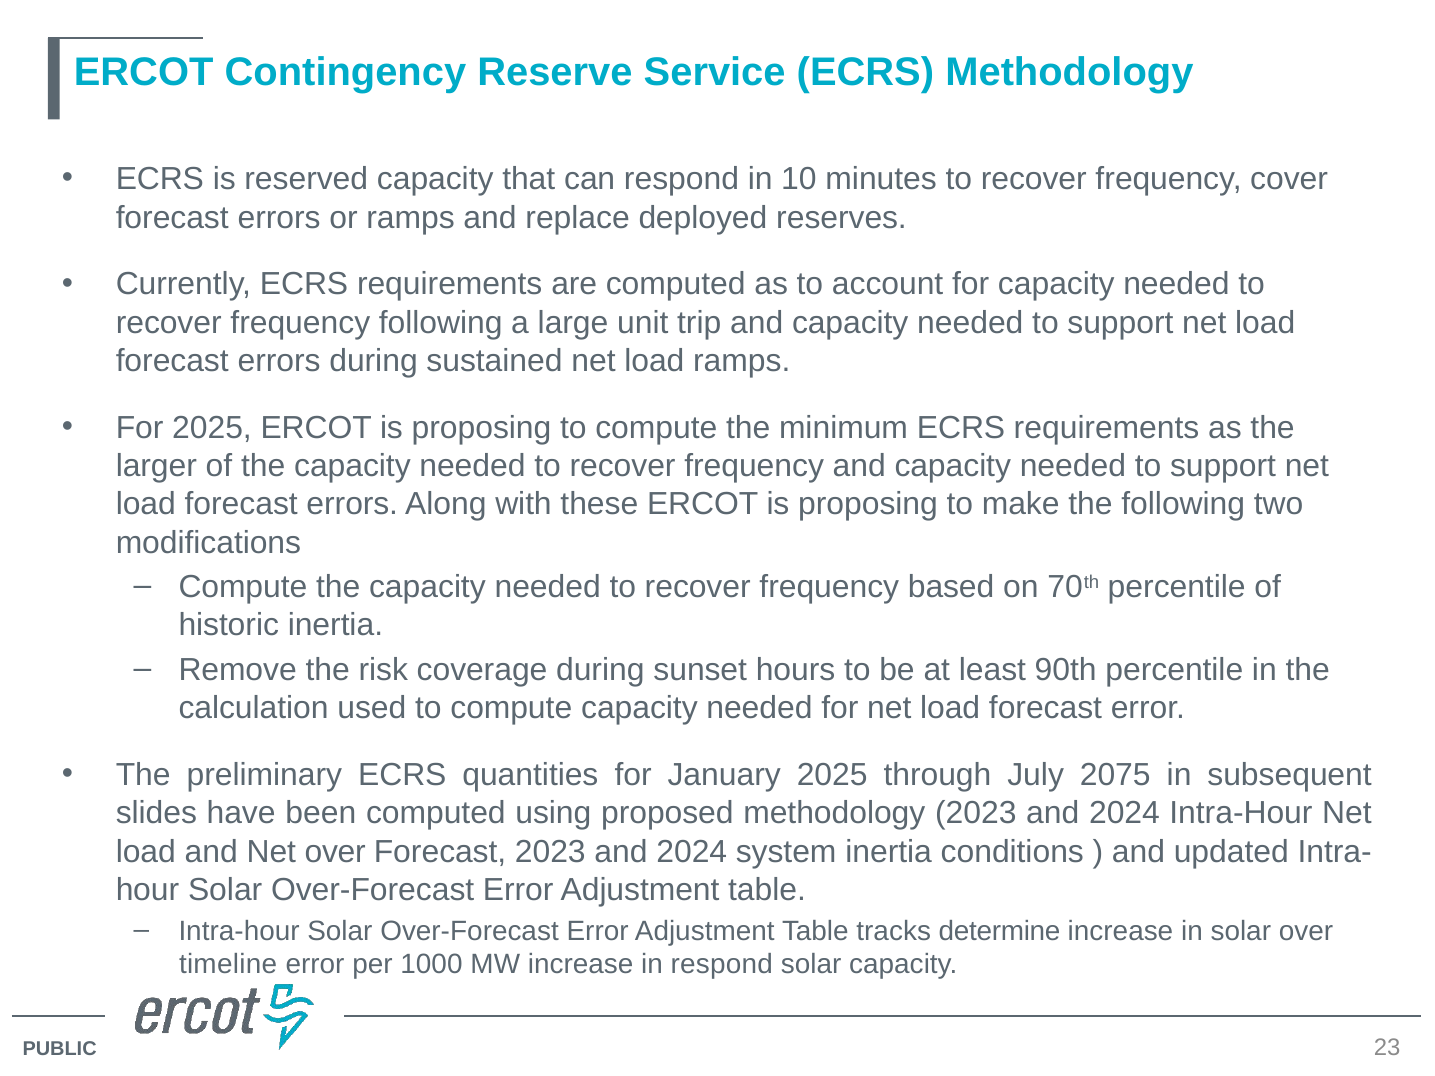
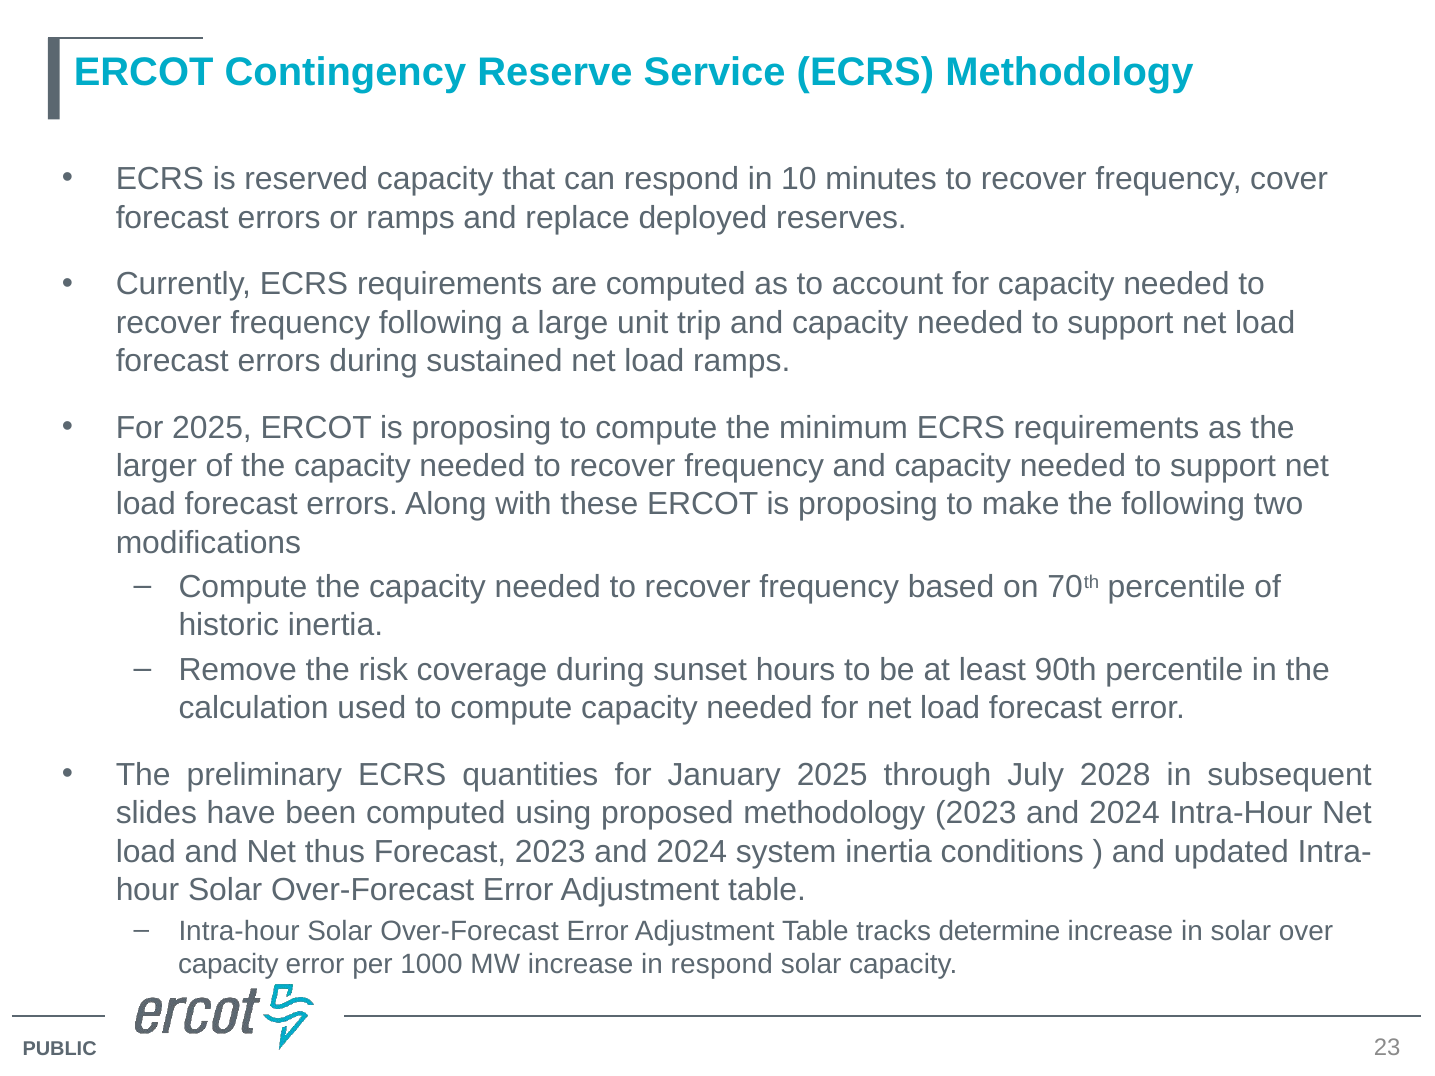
2075: 2075 -> 2028 (1115, 775)
Net over: over -> thus (335, 852)
timeline: timeline -> capacity (228, 965)
